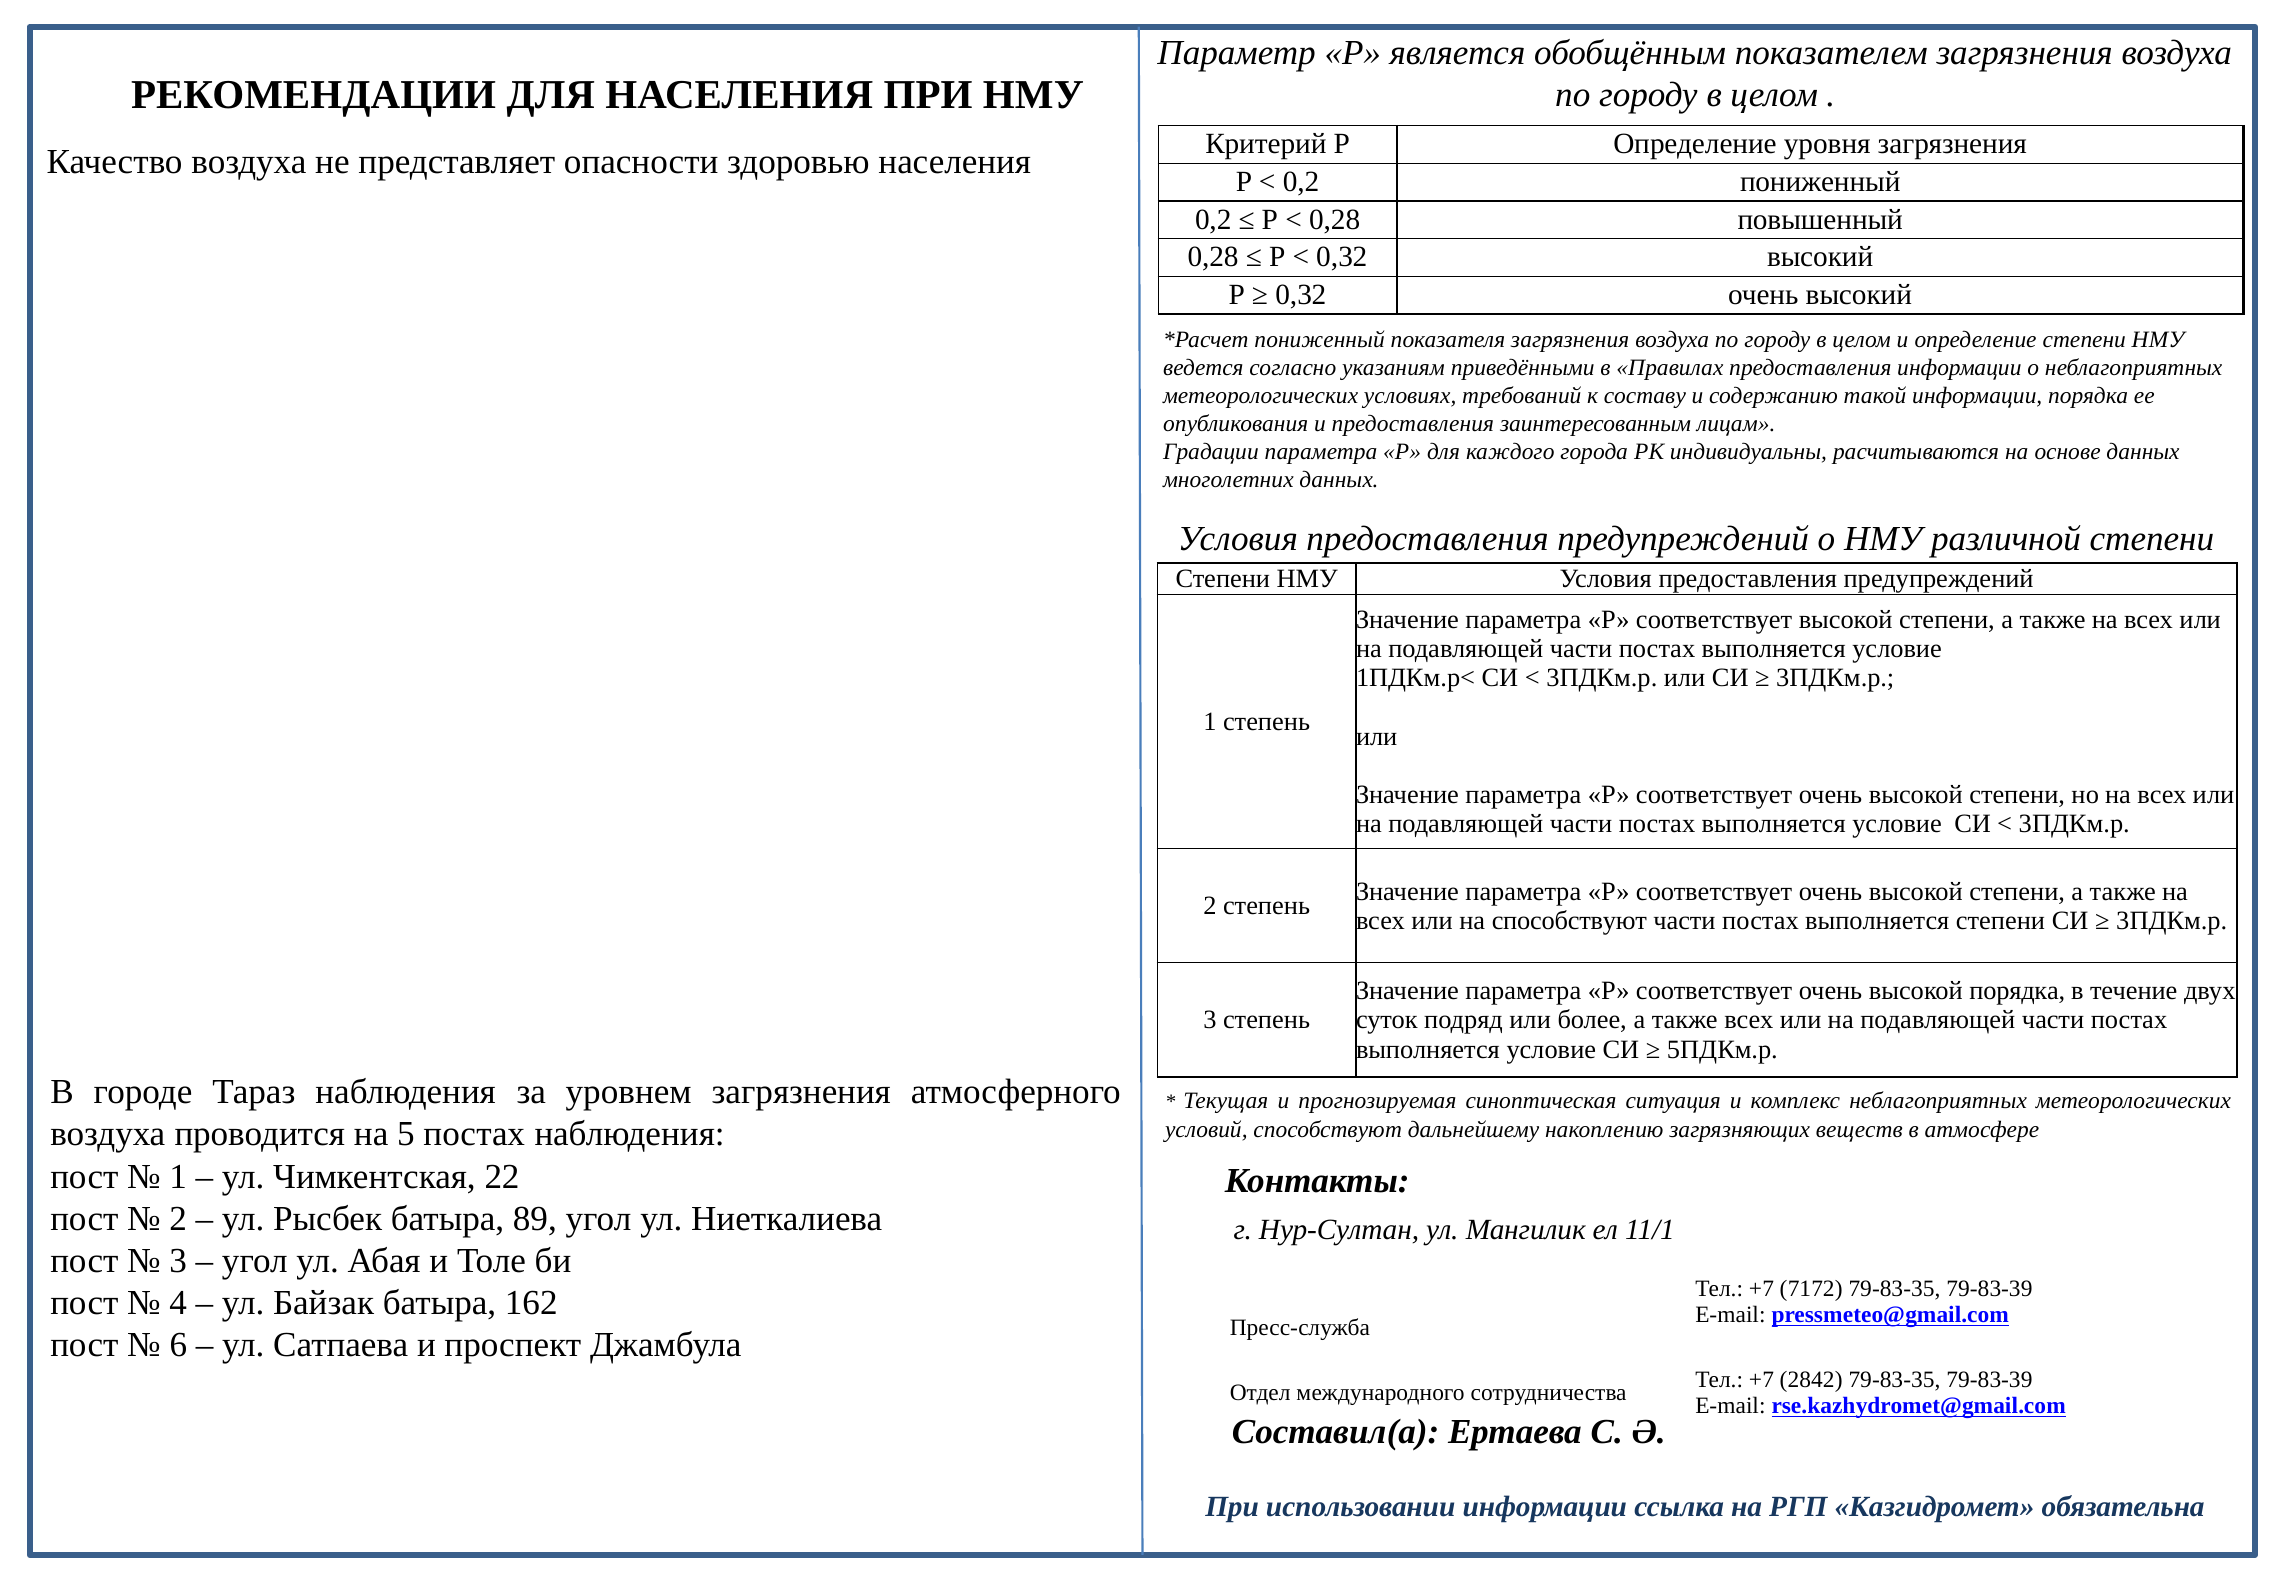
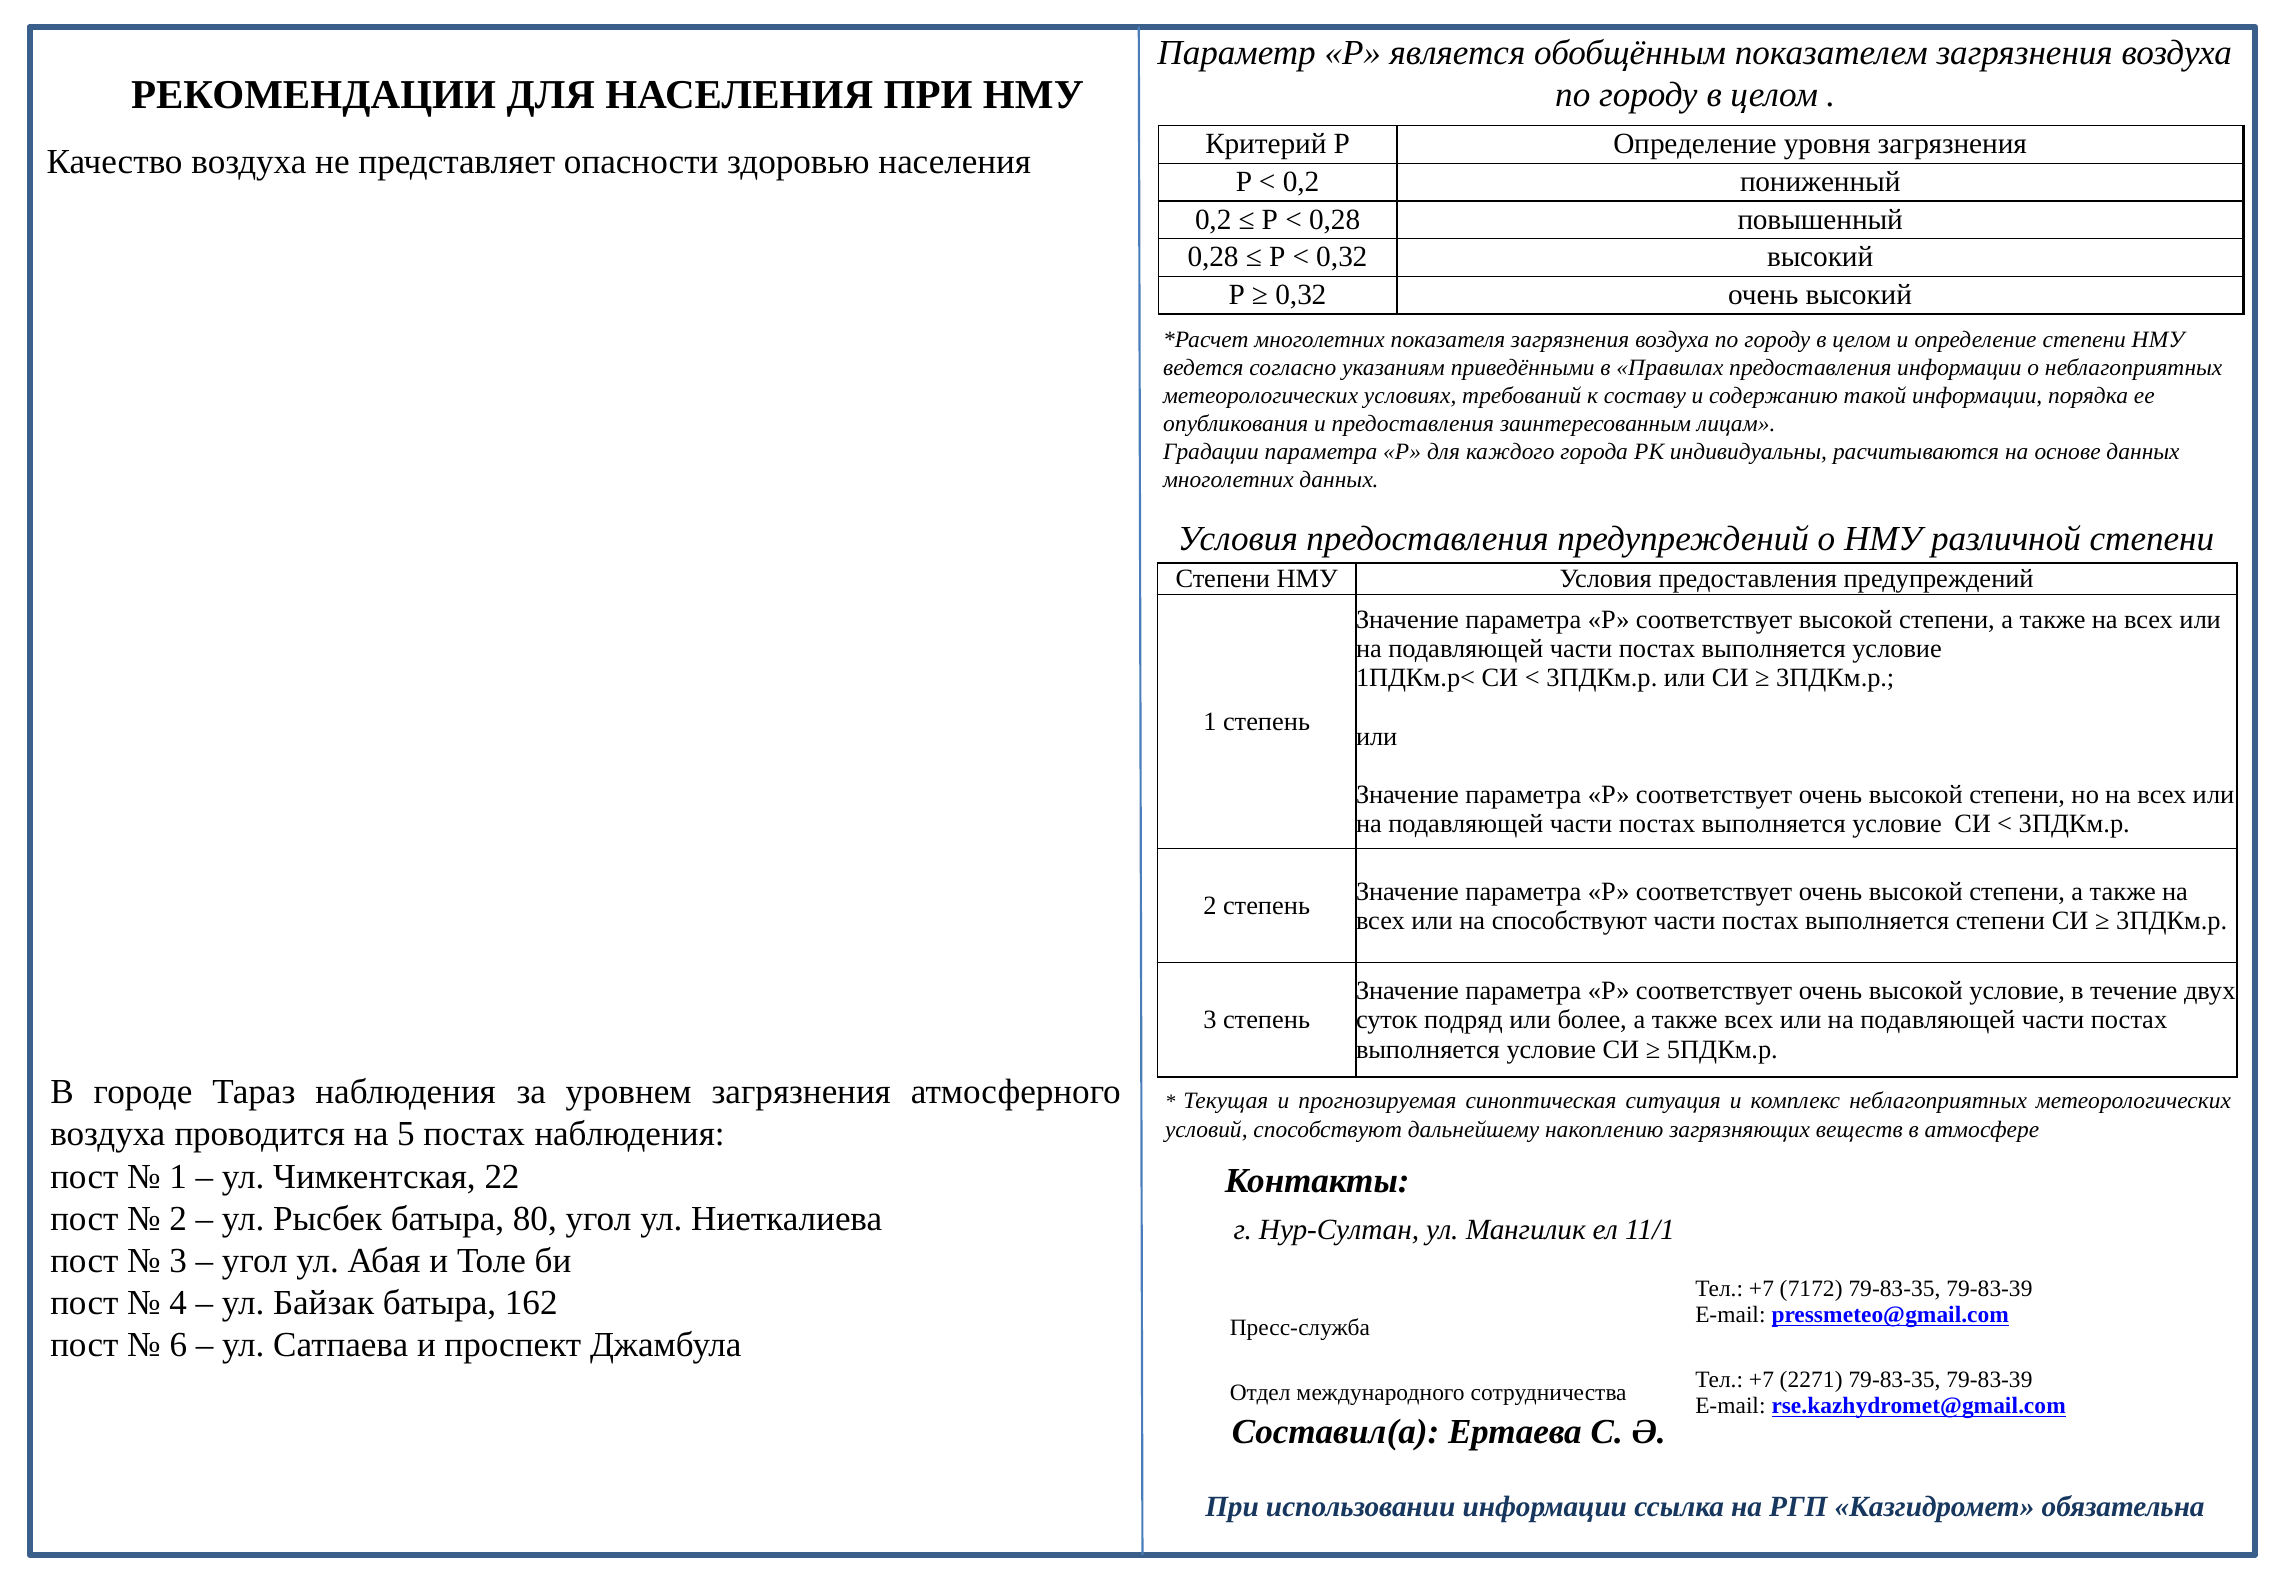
пониженный: пониженный -> многолетних (1320, 340)
высокой порядка: порядка -> условие (2017, 991)
89: 89 -> 80 (535, 1219)
2842: 2842 -> 2271 (1811, 1380)
